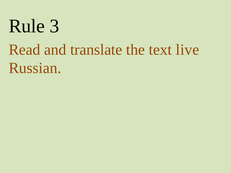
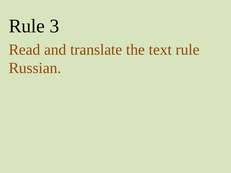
text live: live -> rule (188, 50)
